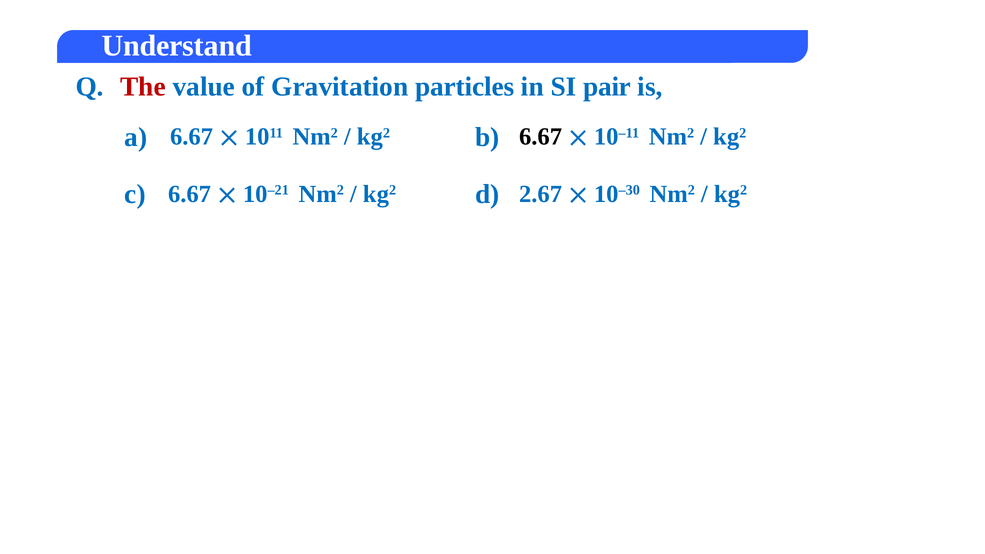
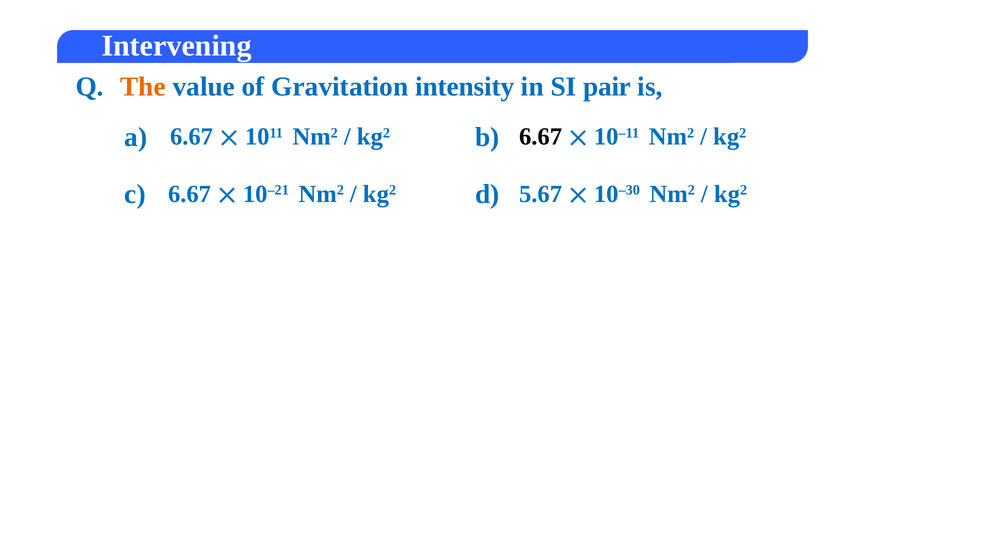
Understand: Understand -> Intervening (177, 46)
The colour: red -> orange (143, 87)
particles: particles -> intensity (465, 87)
2.67: 2.67 -> 5.67 (541, 194)
